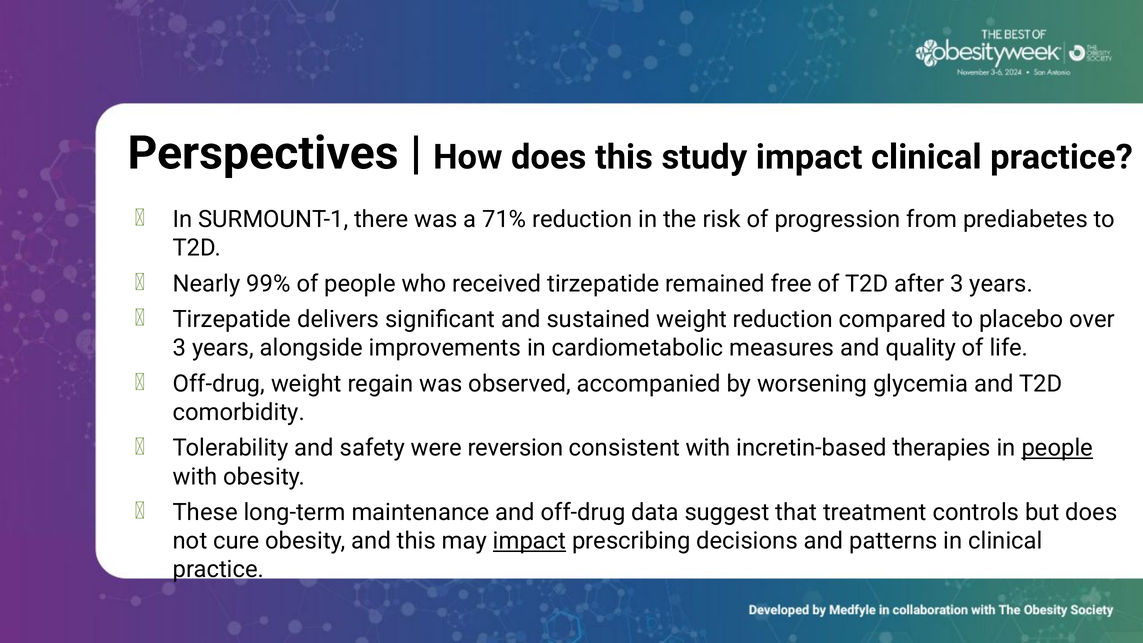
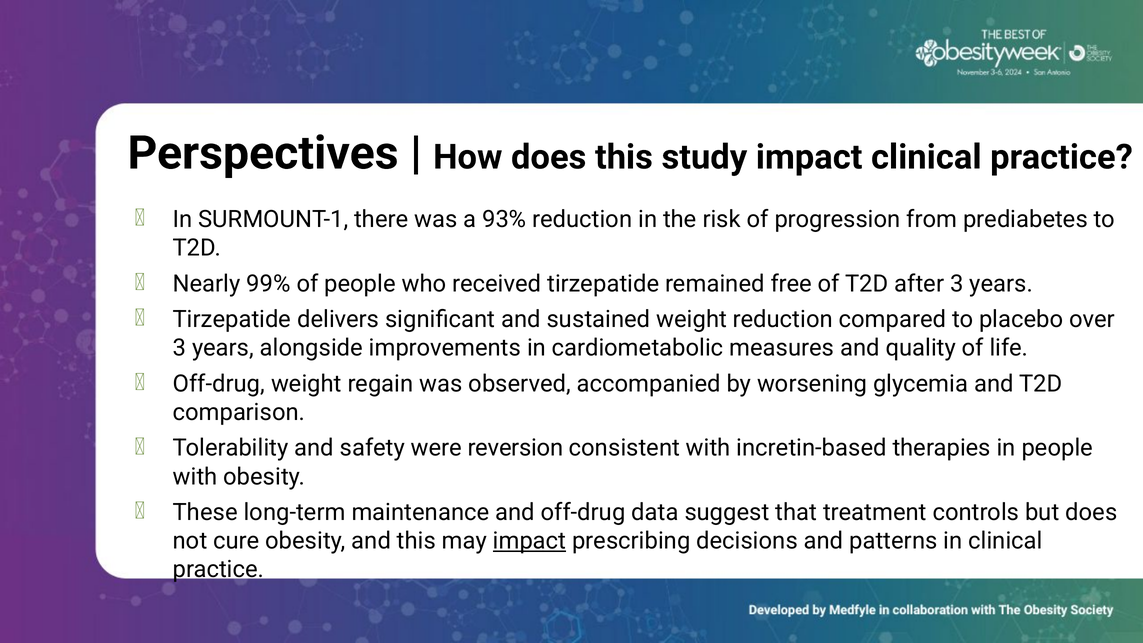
71%: 71% -> 93% (504, 219)
comorbidity: comorbidity -> comparison (239, 412)
people underline: present -> none (1057, 448)
